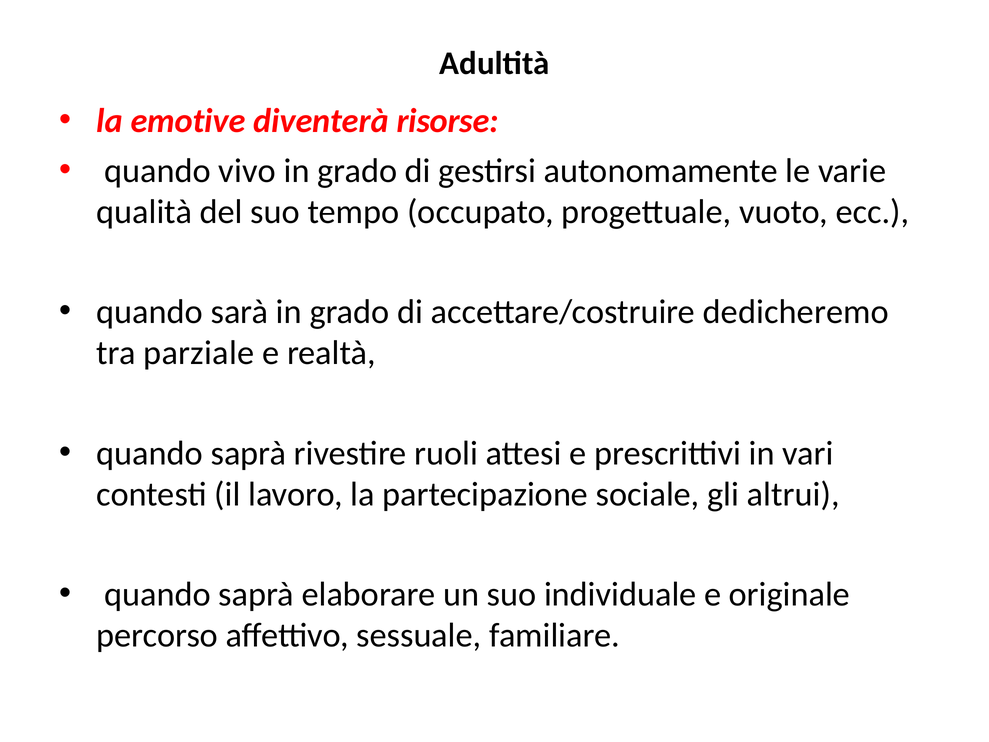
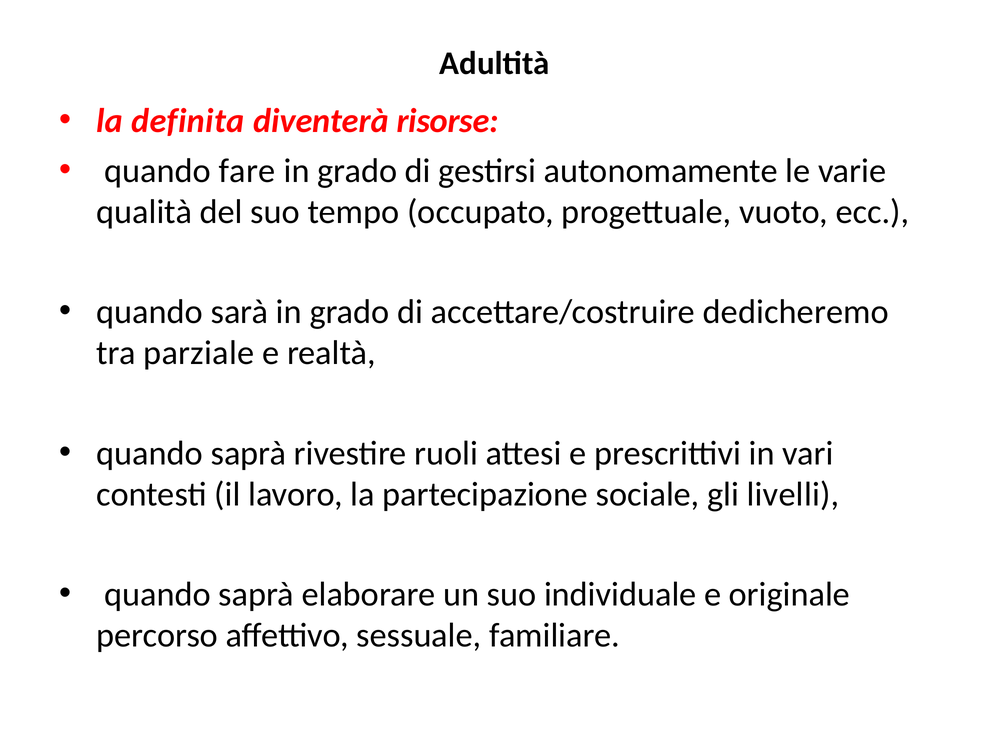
emotive: emotive -> definita (188, 121)
vivo: vivo -> fare (247, 171)
altrui: altrui -> livelli (793, 494)
